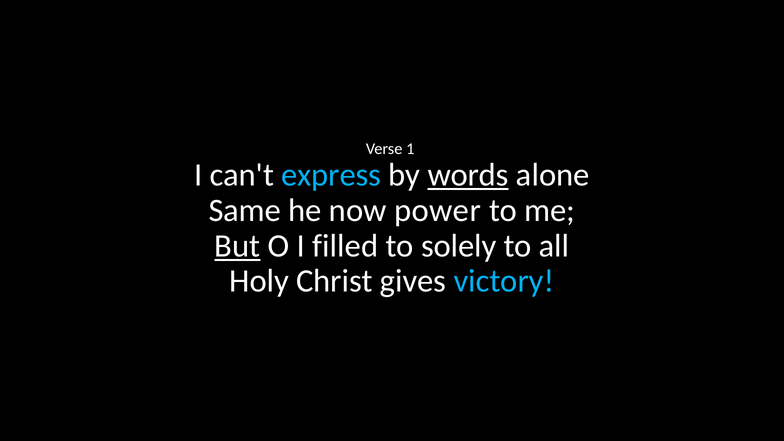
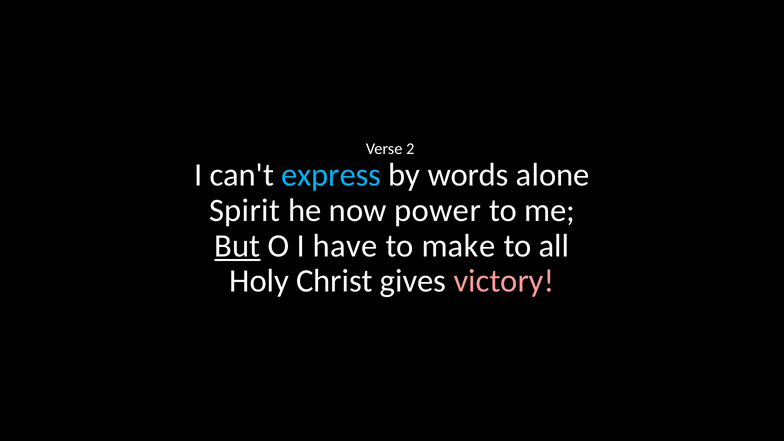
1: 1 -> 2 (410, 149)
words underline: present -> none (468, 175)
Same: Same -> Spirit (245, 210)
filled: filled -> have (345, 246)
solely: solely -> make (458, 246)
victory colour: light blue -> pink (504, 281)
